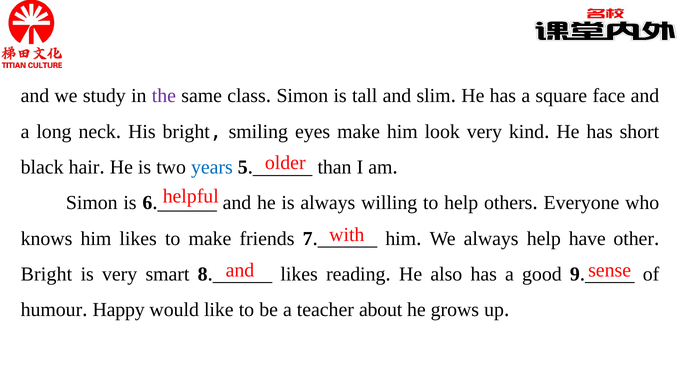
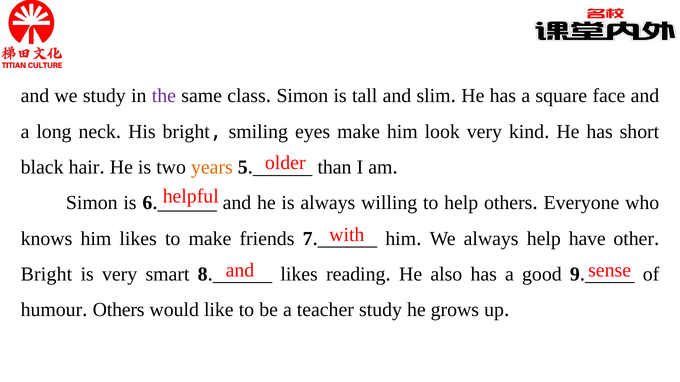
years colour: blue -> orange (212, 167)
Happy: Happy -> Others (119, 310)
teacher about: about -> study (381, 310)
